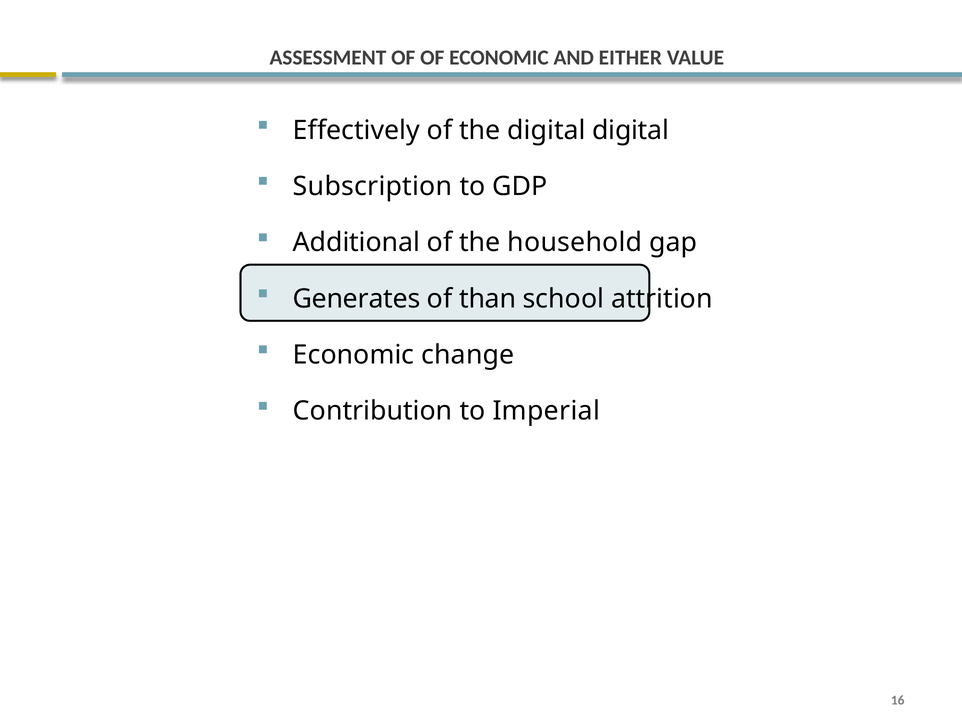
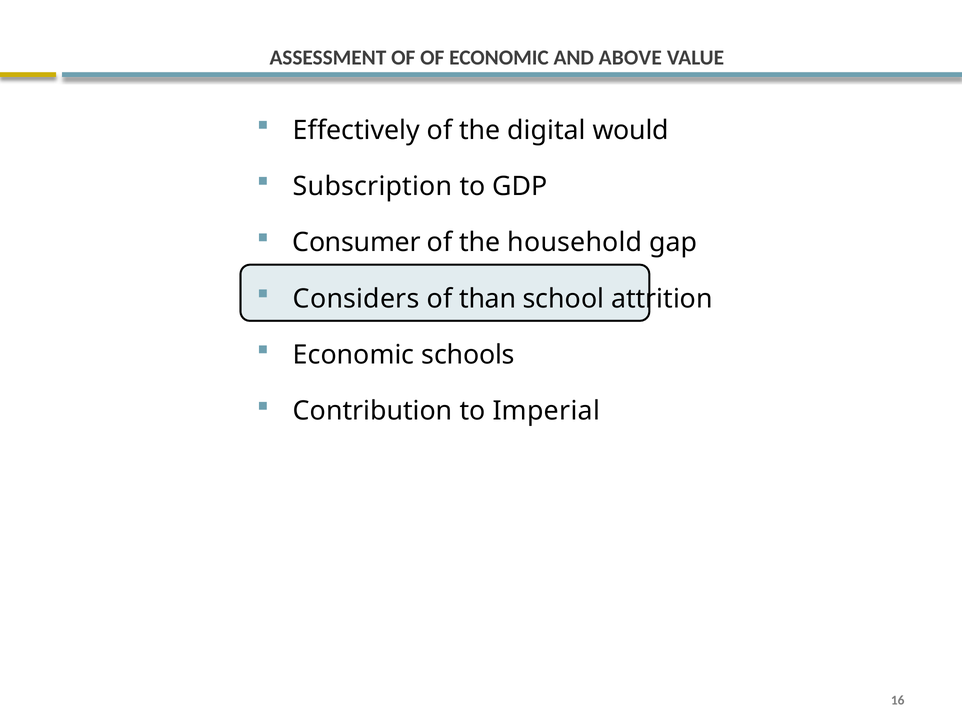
EITHER: EITHER -> ABOVE (630, 58)
digital digital: digital -> would (631, 130)
Additional: Additional -> Consumer (357, 242)
Generates: Generates -> Considers (356, 299)
change: change -> schools (468, 355)
